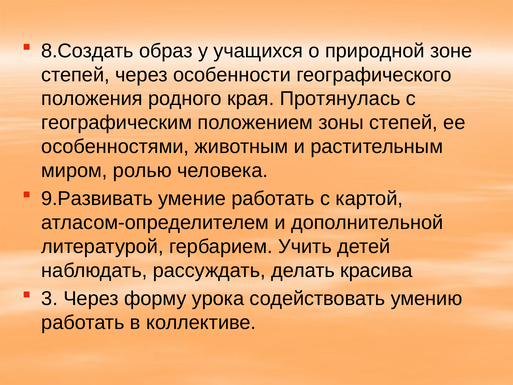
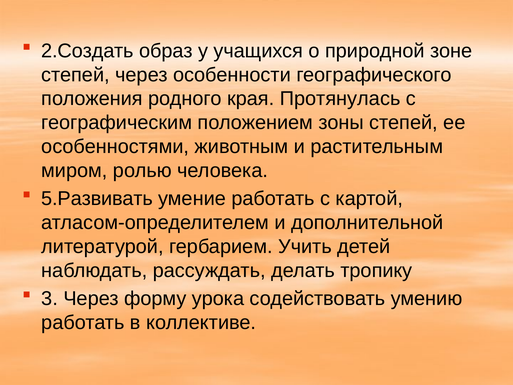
8.Создать: 8.Создать -> 2.Создать (88, 51)
9.Развивать: 9.Развивать -> 5.Развивать (97, 198)
красива: красива -> тропику (376, 270)
